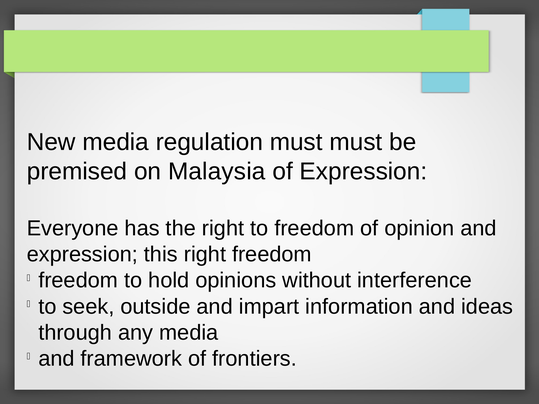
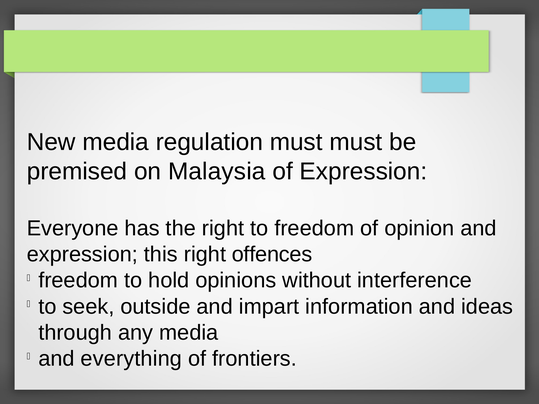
right freedom: freedom -> offences (272, 254)
framework: framework -> everything (131, 359)
